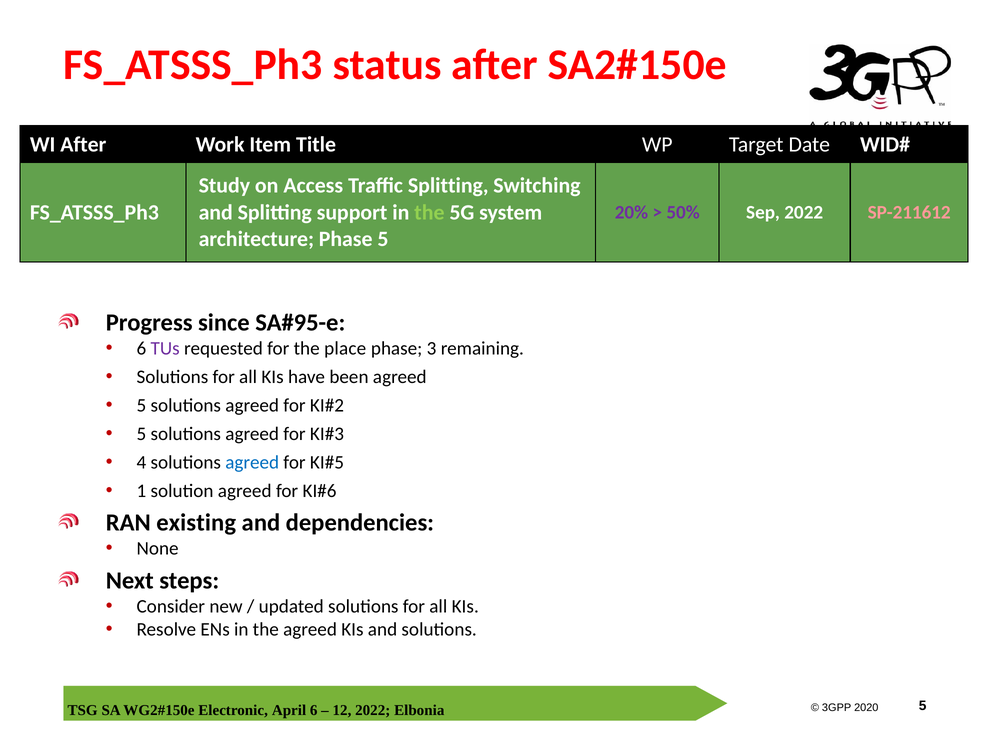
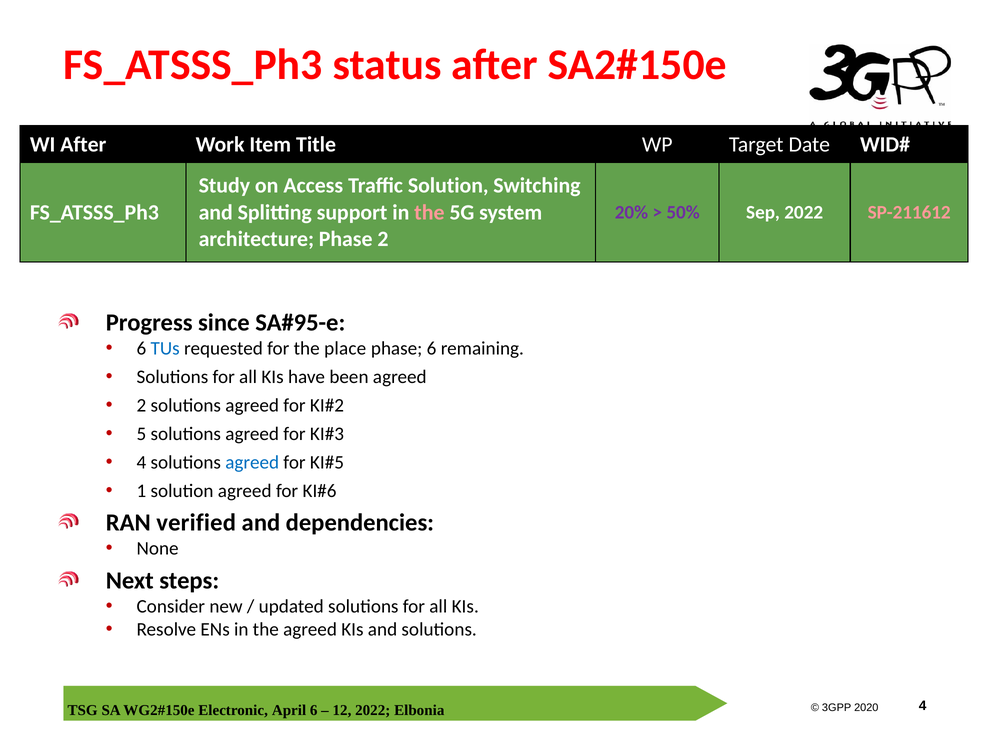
Traffic Splitting: Splitting -> Solution (448, 186)
the colour: light green -> pink (429, 212)
Phase 5: 5 -> 2 (383, 239)
TUs colour: purple -> blue (165, 349)
phase 3: 3 -> 6 (432, 349)
5: 5 -> 2 (141, 405)
existing: existing -> verified (196, 523)
5: 5 -> 4 (923, 706)
